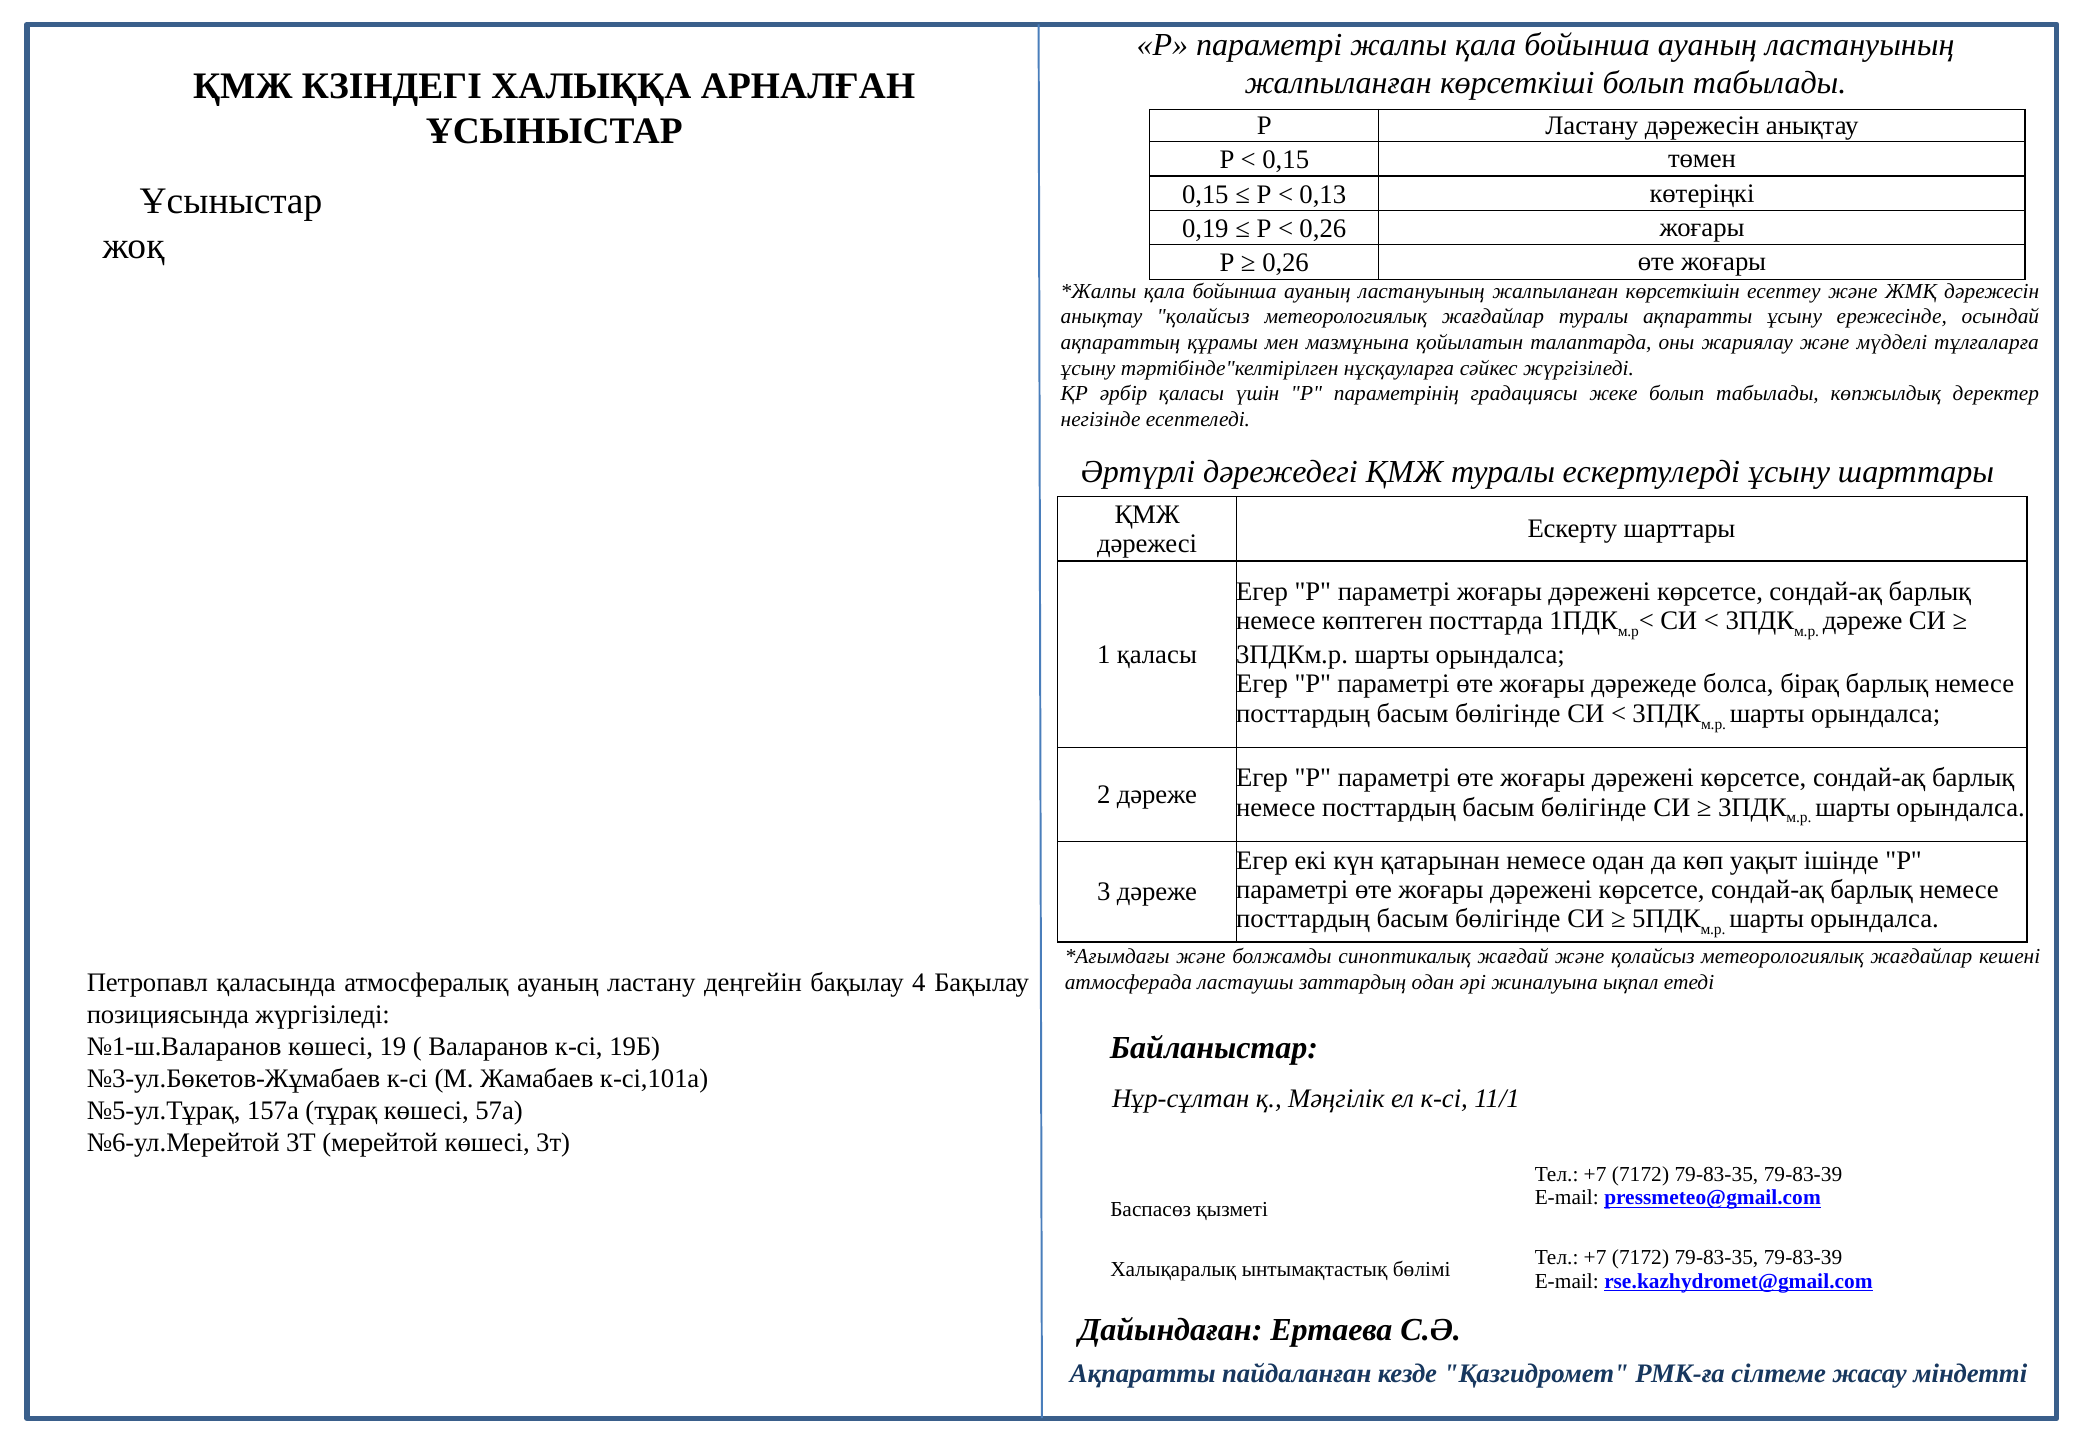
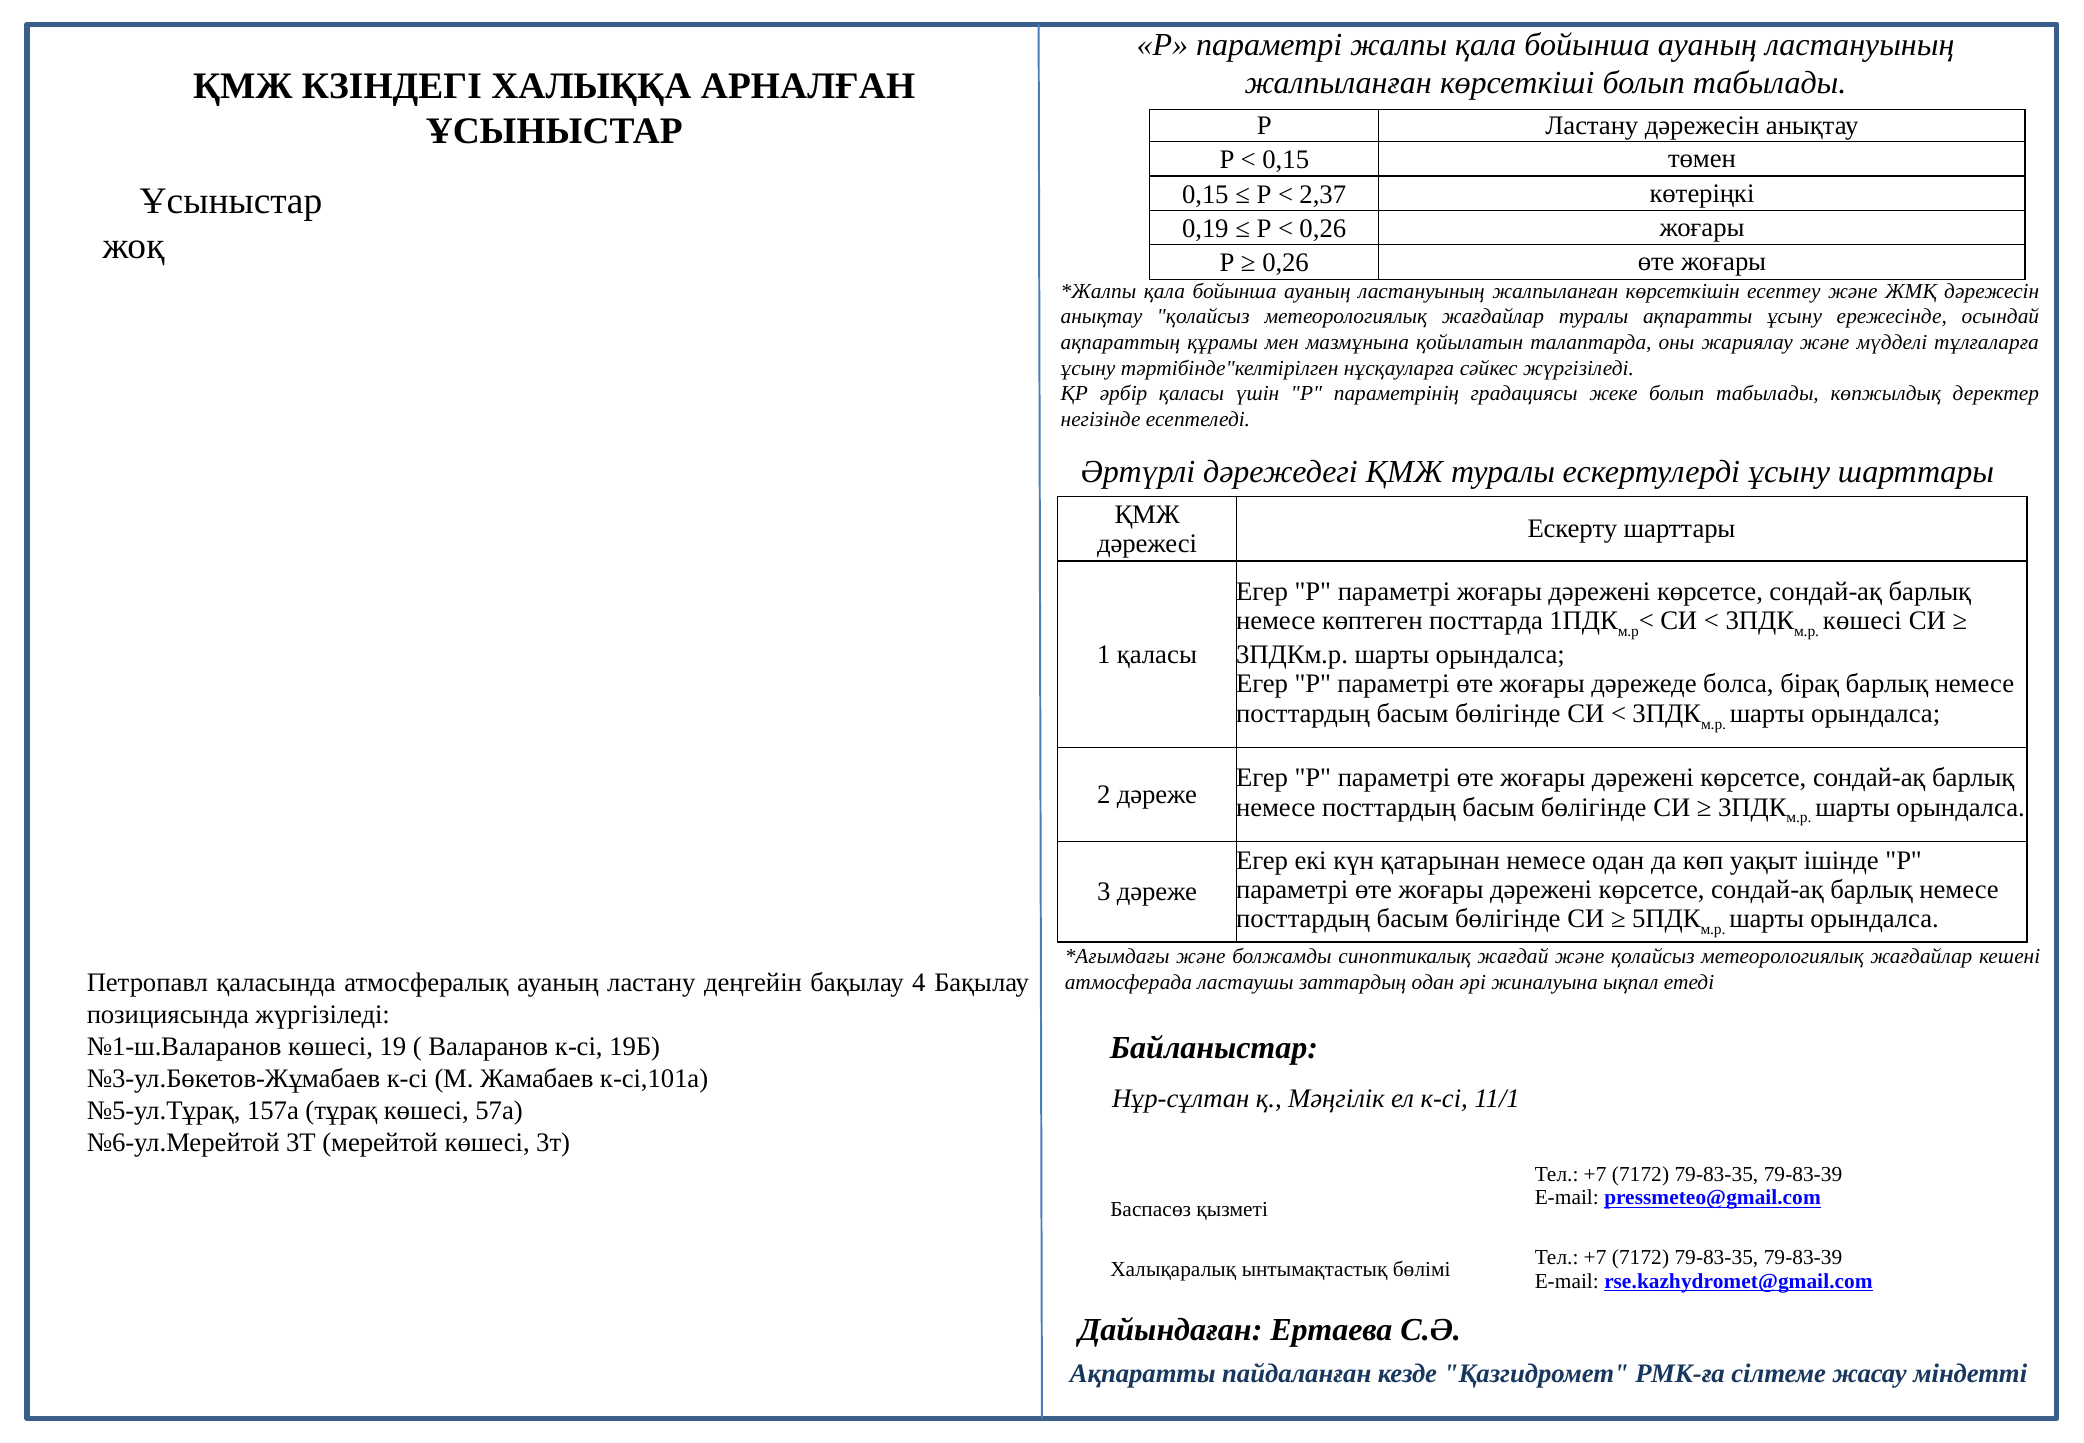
0,13: 0,13 -> 2,37 (1323, 194)
дәреже: дәреже -> көшесі (1862, 621)
